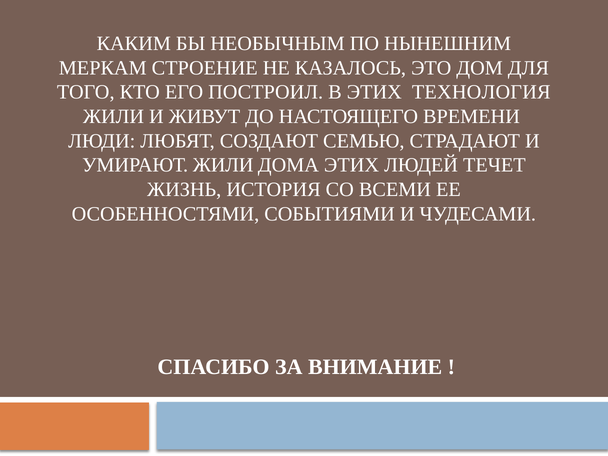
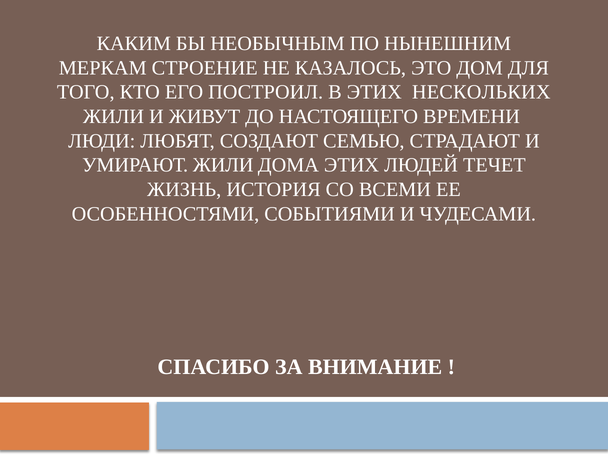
ТЕХНОЛОГИЯ: ТЕХНОЛОГИЯ -> НЕСКОЛЬКИХ (481, 92)
